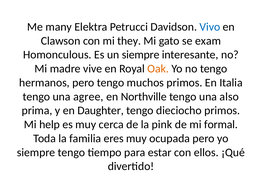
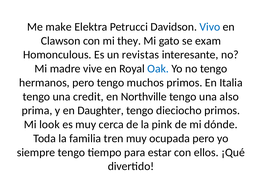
many: many -> make (59, 27)
un siempre: siempre -> revistas (140, 55)
Oak colour: orange -> blue (158, 69)
agree: agree -> credit (88, 97)
help: help -> look (49, 125)
formal: formal -> dónde (221, 125)
eres: eres -> tren (114, 139)
